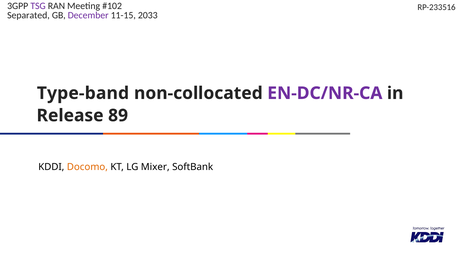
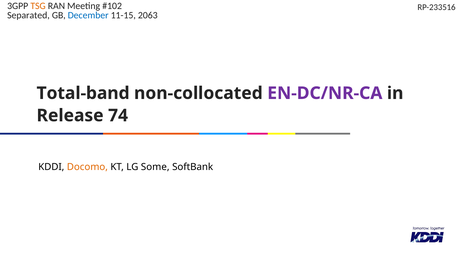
TSG colour: purple -> orange (38, 6)
December colour: purple -> blue (88, 15)
2033: 2033 -> 2063 (148, 15)
Type-band: Type-band -> Total-band (83, 93)
89: 89 -> 74 (118, 115)
Mixer: Mixer -> Some (155, 167)
